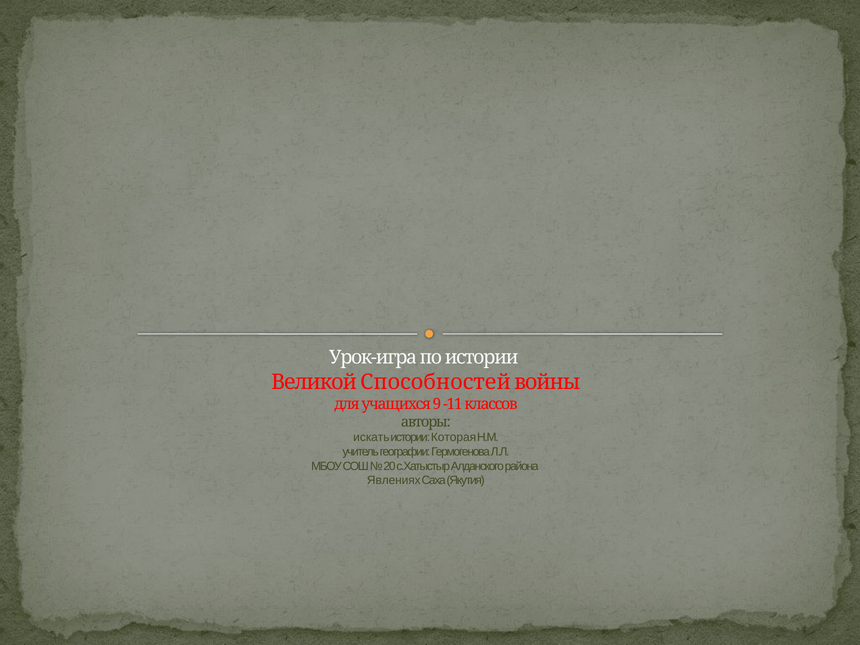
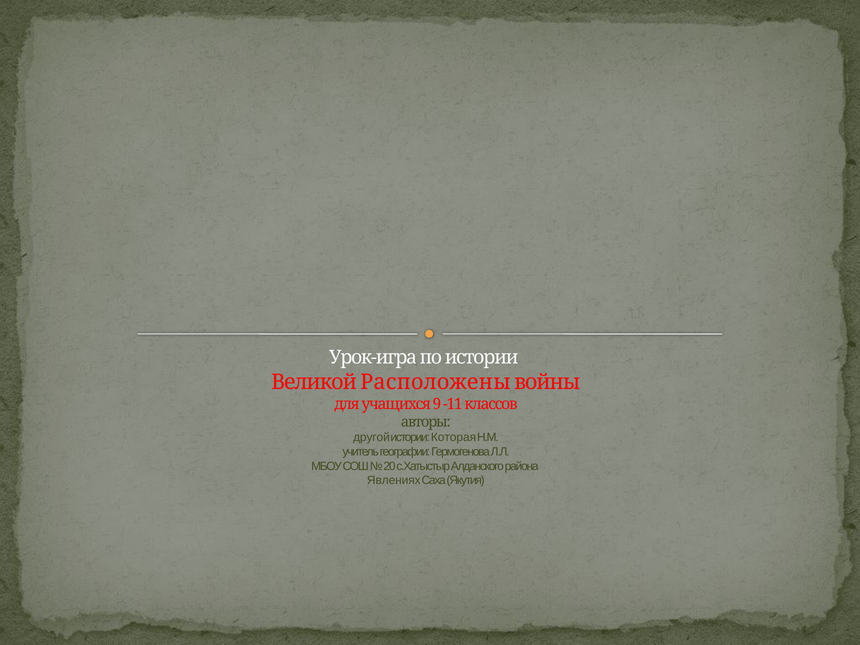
Способностей: Способностей -> Расположены (436, 382)
искать: искать -> другой (371, 437)
